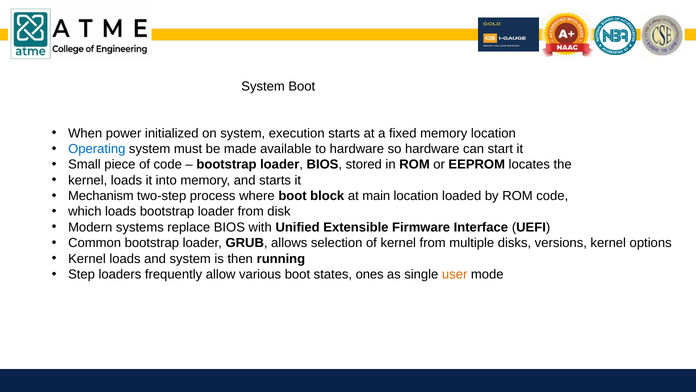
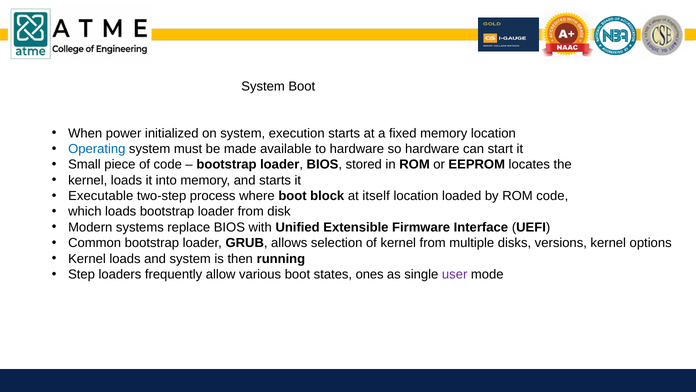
Mechanism: Mechanism -> Executable (101, 196)
main: main -> itself (376, 196)
user colour: orange -> purple (455, 274)
